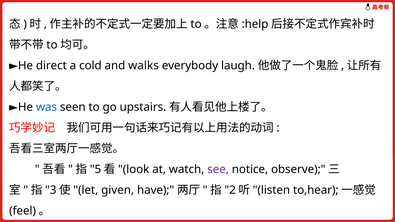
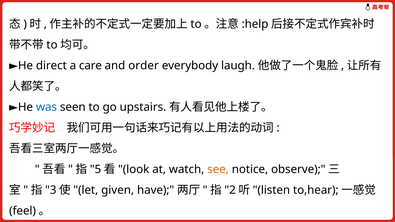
cold: cold -> care (90, 66)
walks: walks -> order (144, 66)
see colour: purple -> orange (218, 169)
